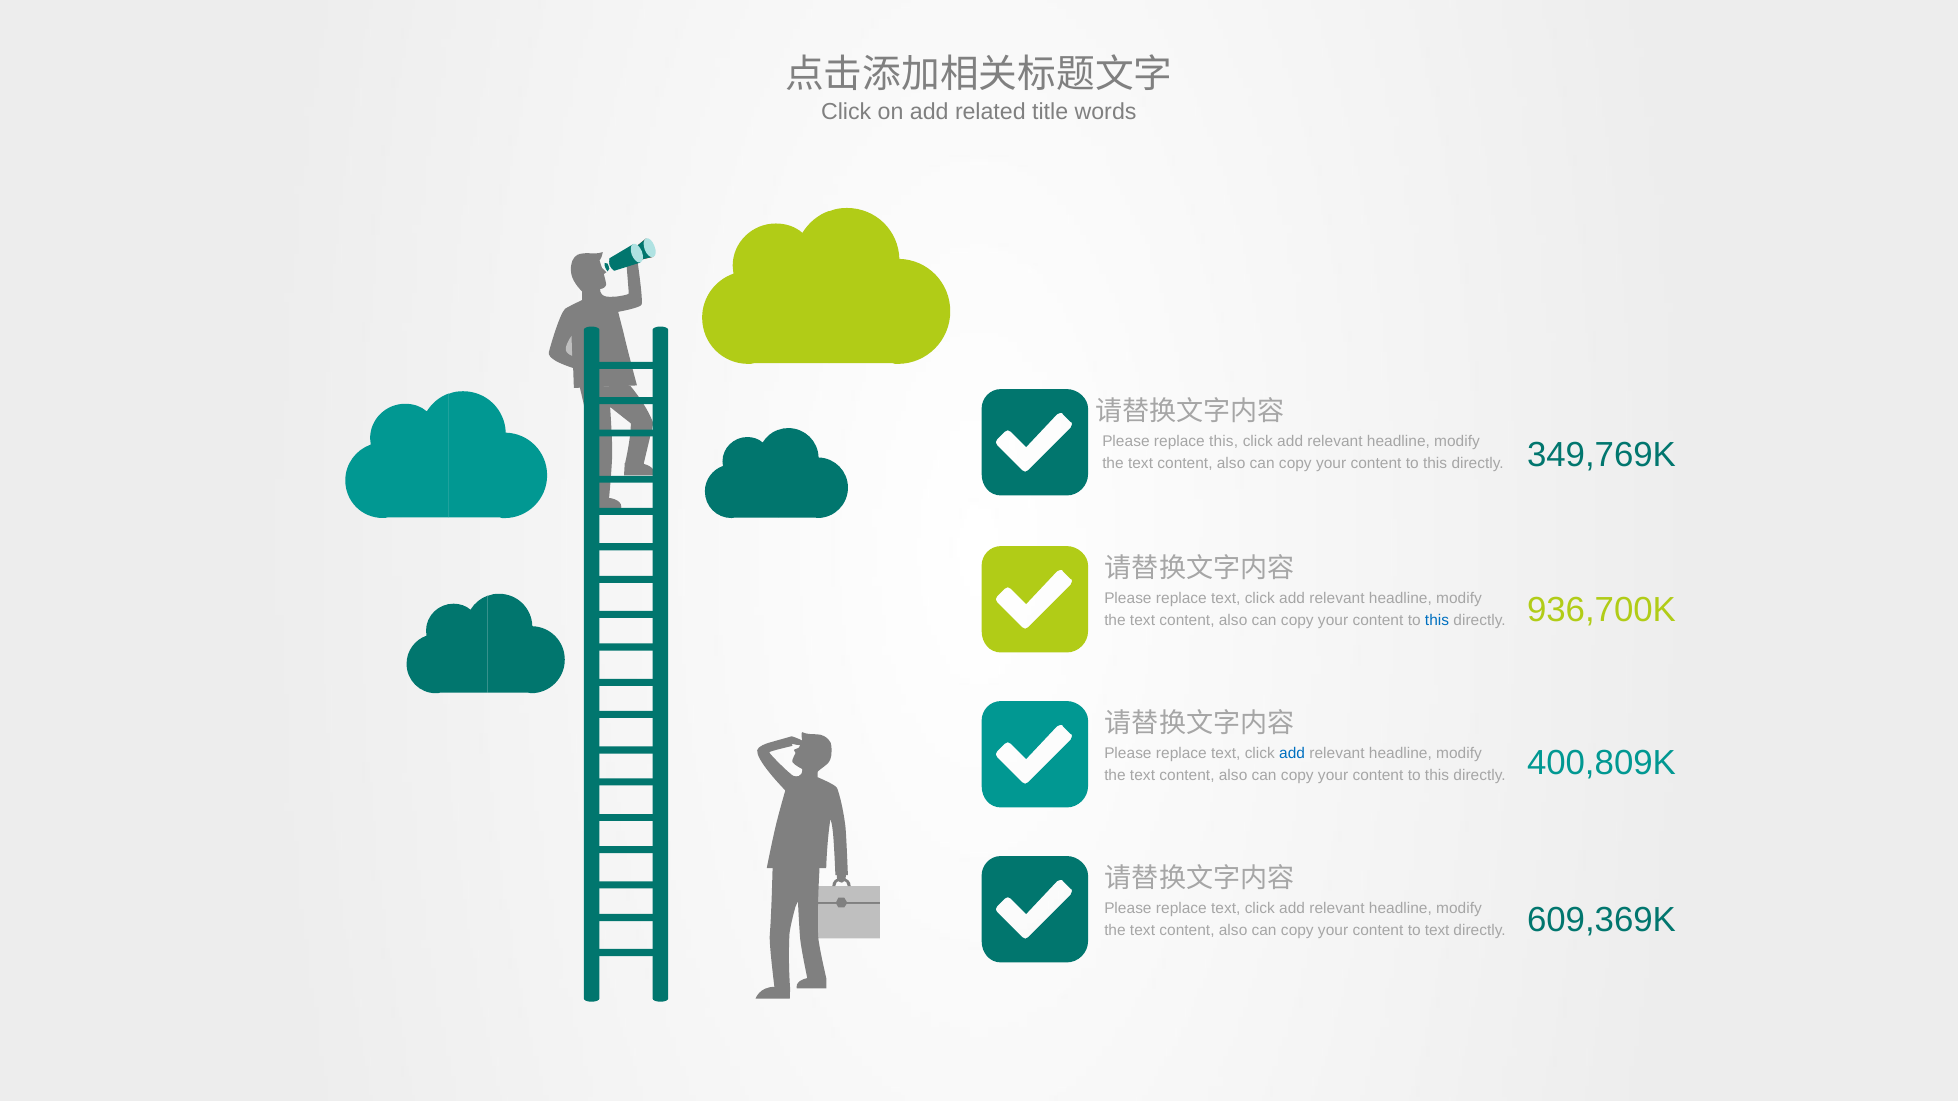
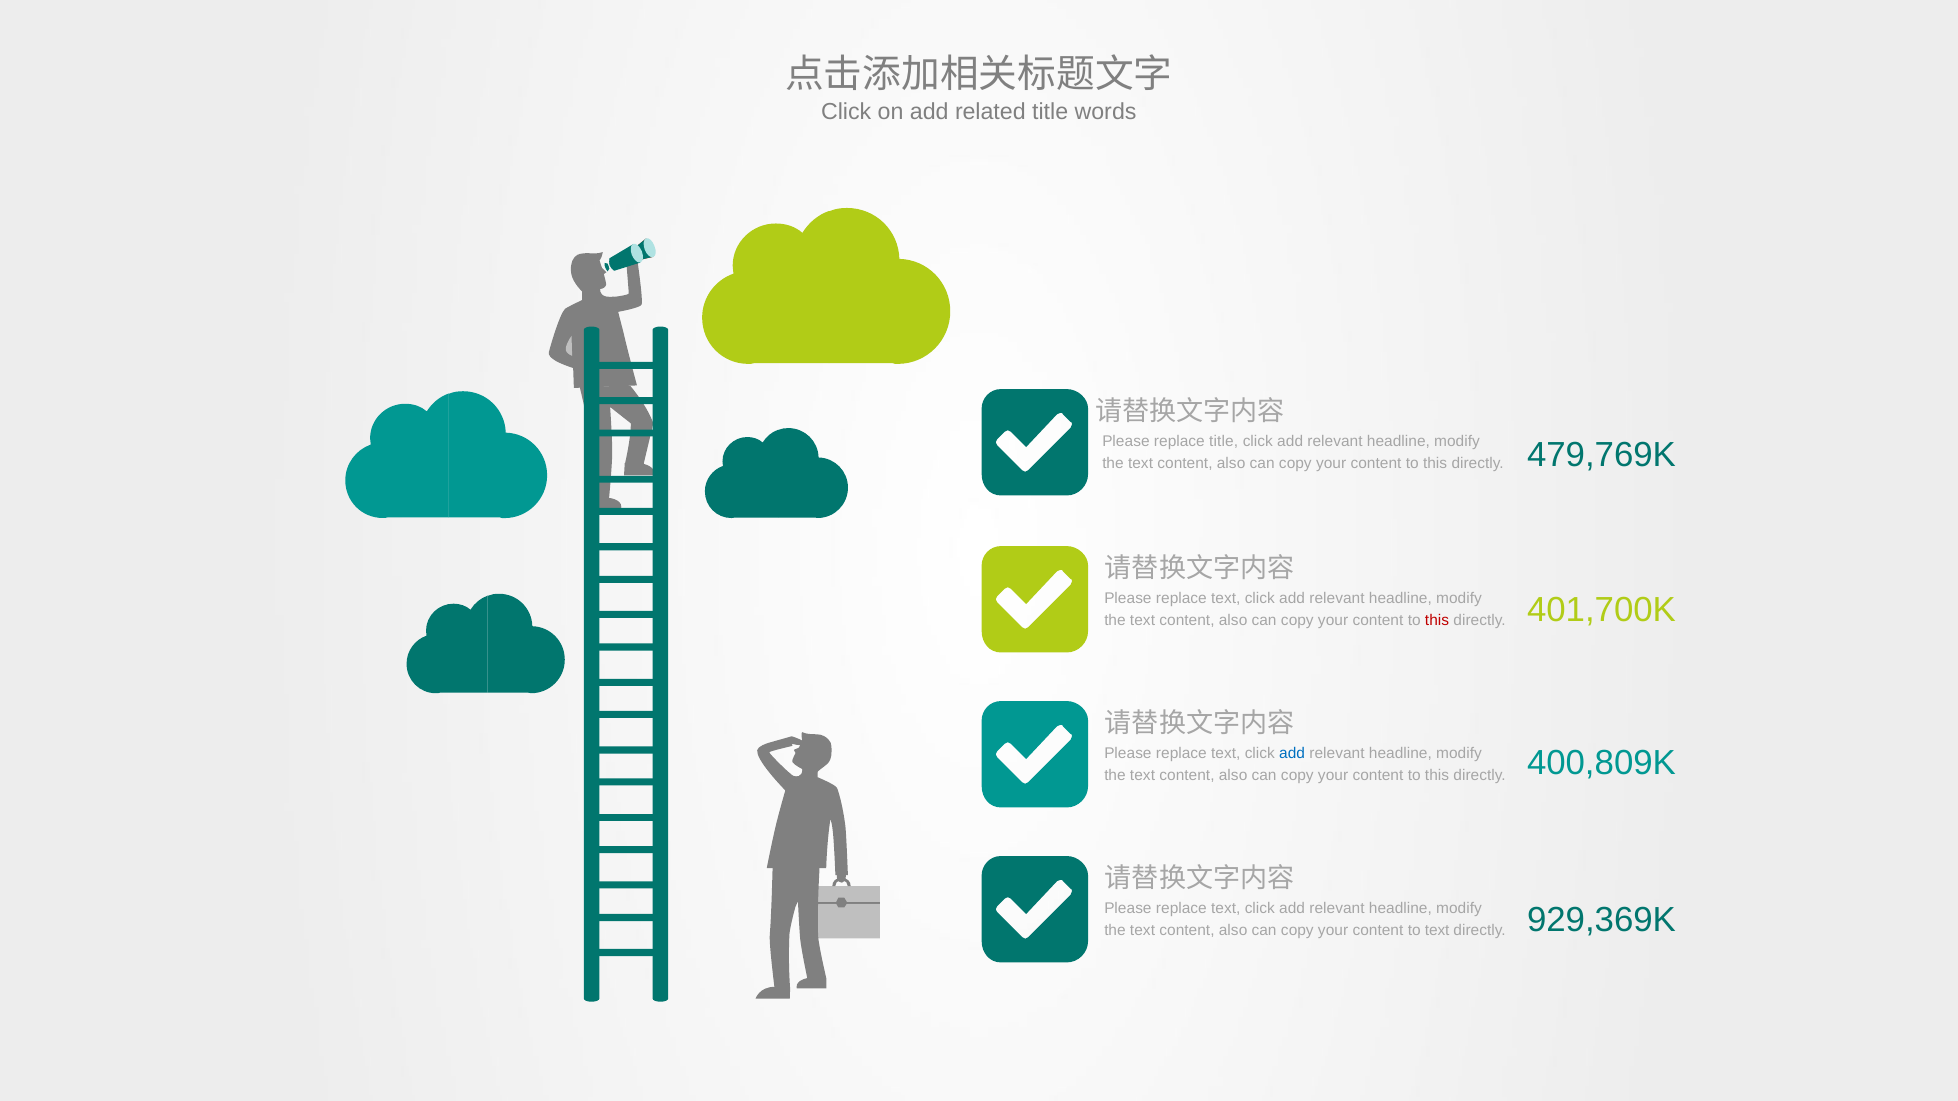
replace this: this -> title (1224, 441)
349,769K: 349,769K -> 479,769K (1601, 455)
936,700K: 936,700K -> 401,700K (1601, 610)
this colour: blue -> red (1437, 620)
609,369K: 609,369K -> 929,369K (1601, 920)
